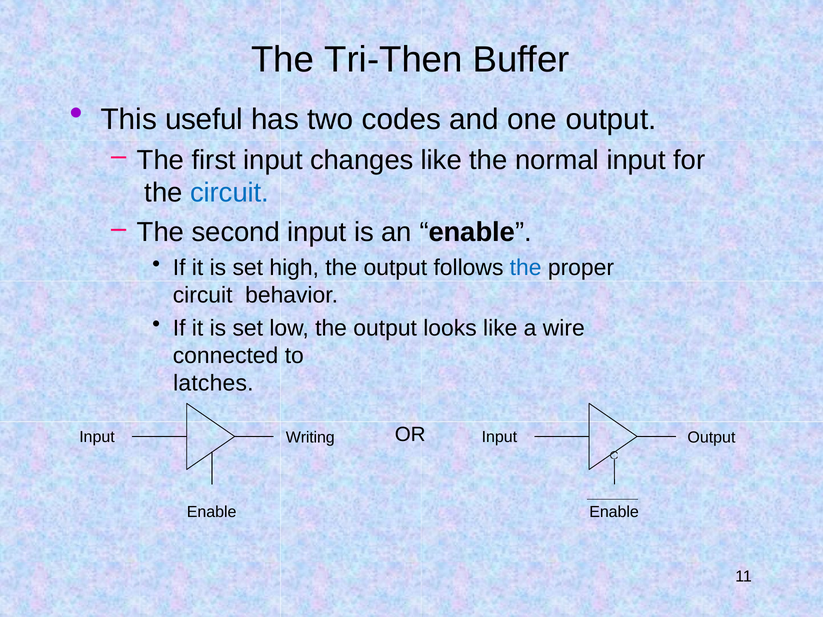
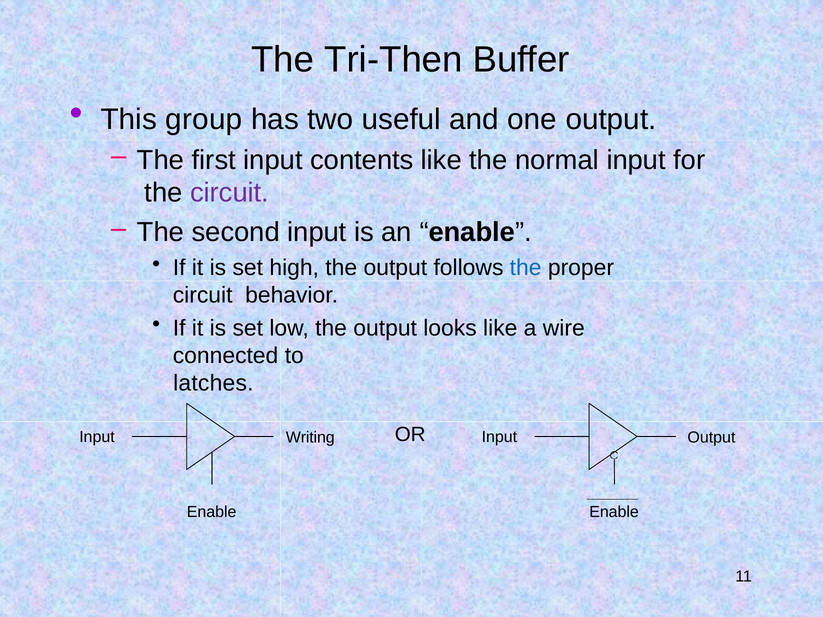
useful: useful -> group (204, 119)
codes: codes -> useful (401, 119)
changes: changes -> contents (362, 160)
circuit colour: blue -> purple (230, 193)
